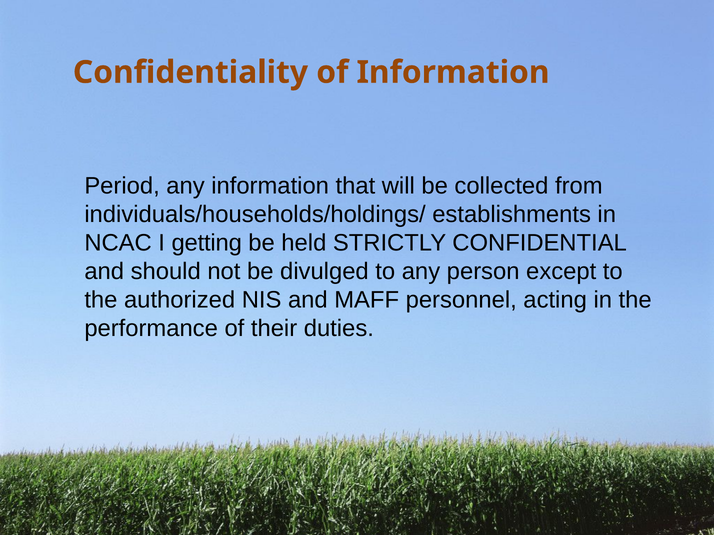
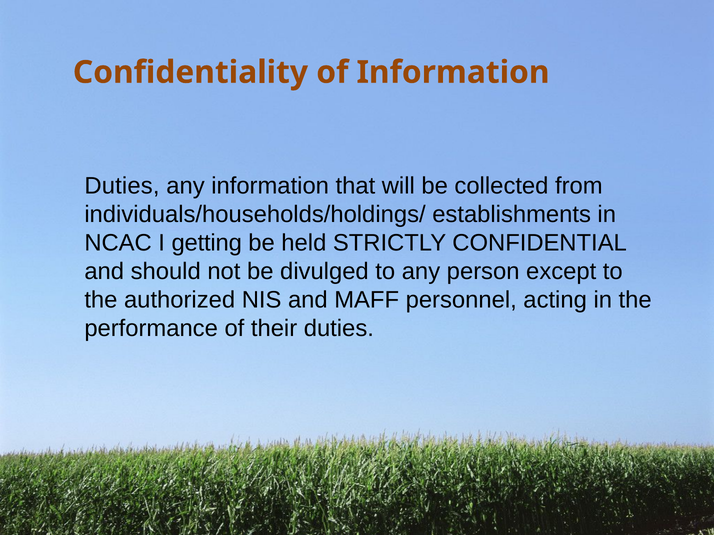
Period: Period -> Duties (122, 186)
